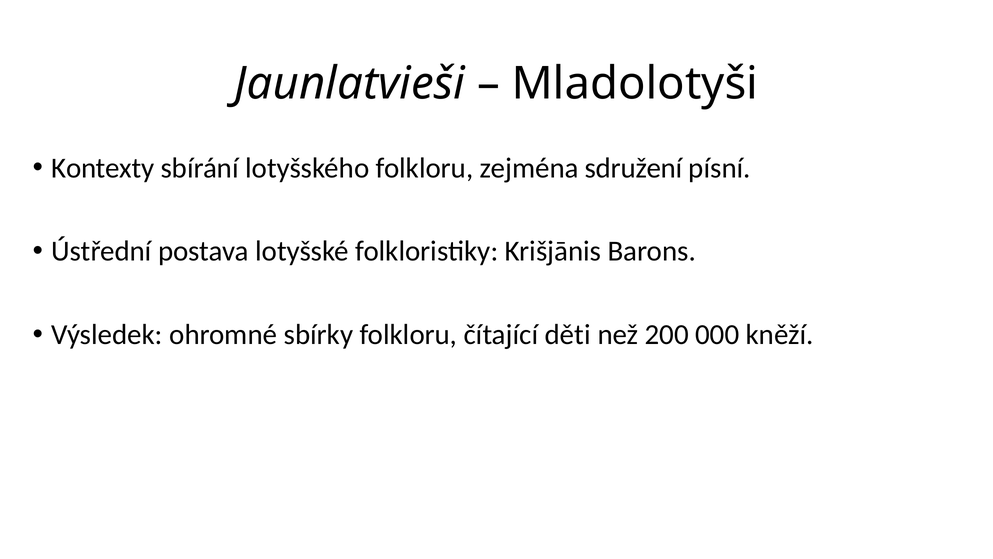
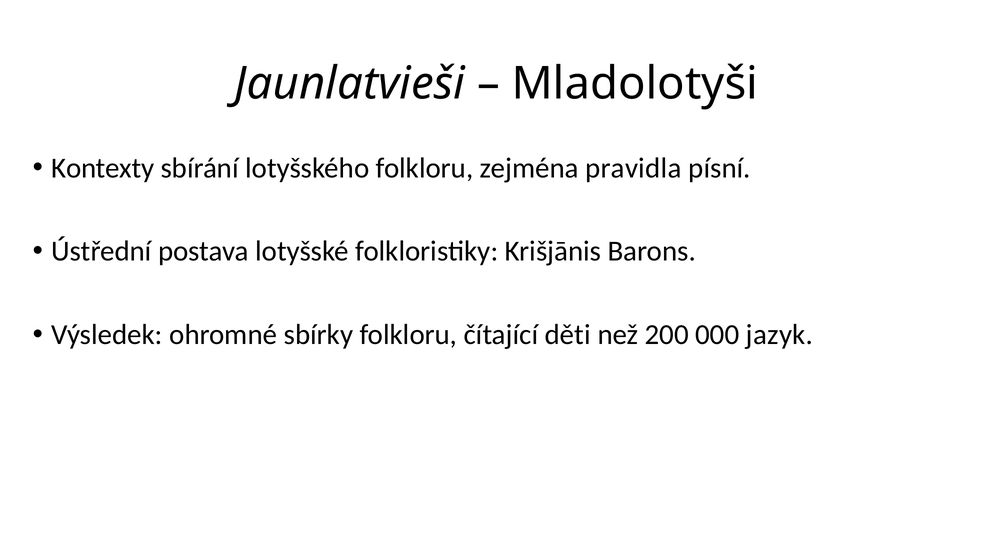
sdružení: sdružení -> pravidla (633, 168)
kněží: kněží -> jazyk (780, 334)
